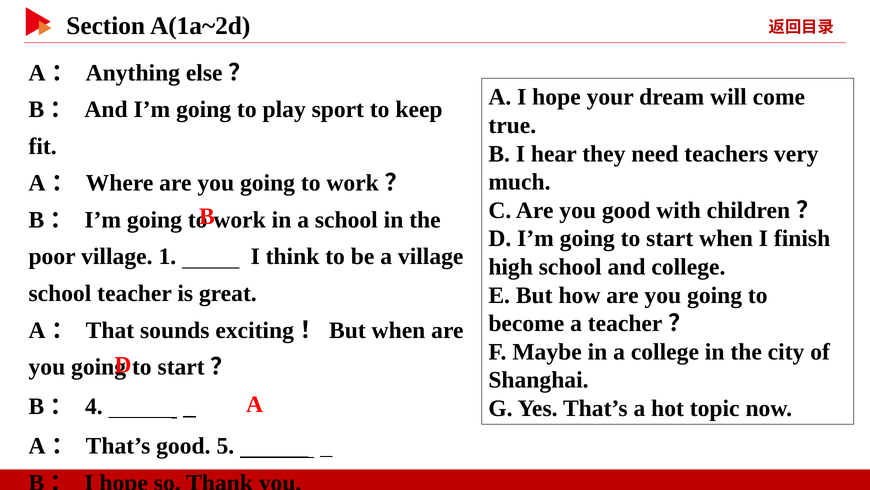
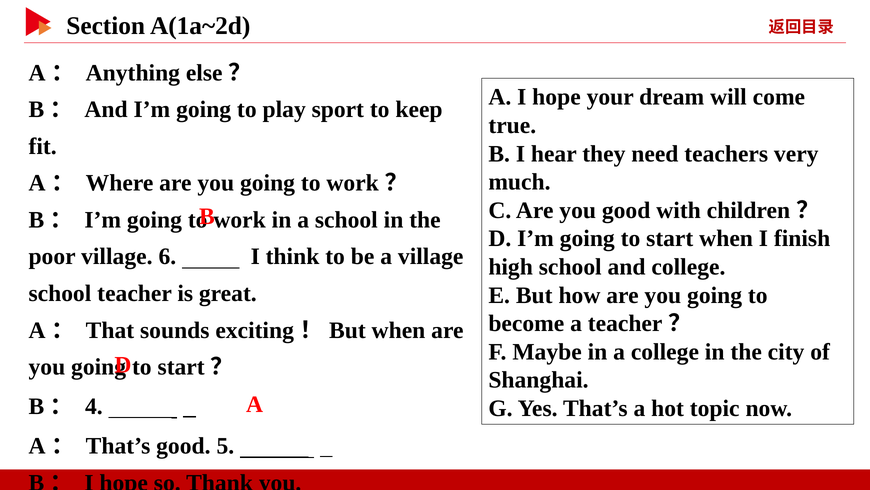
1: 1 -> 6 (167, 256)
